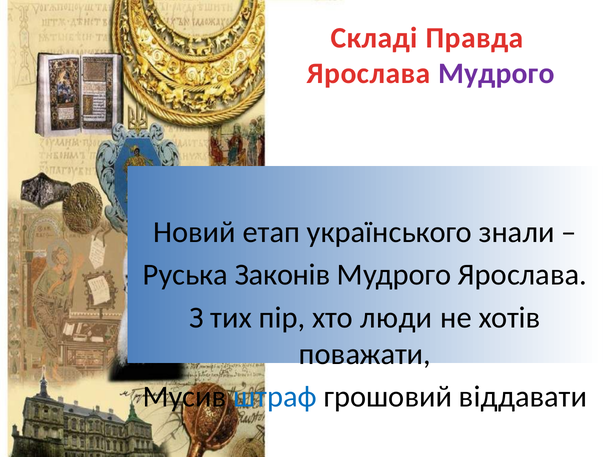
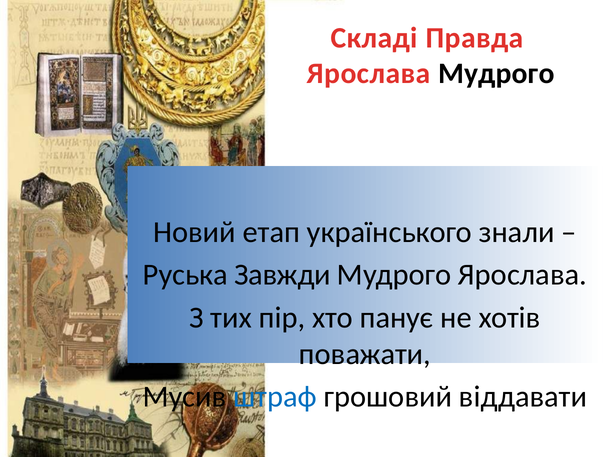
Мудрого colour: purple -> black (496, 74)
Законів: Законів -> Завжди (283, 275)
люди: люди -> панує (397, 318)
